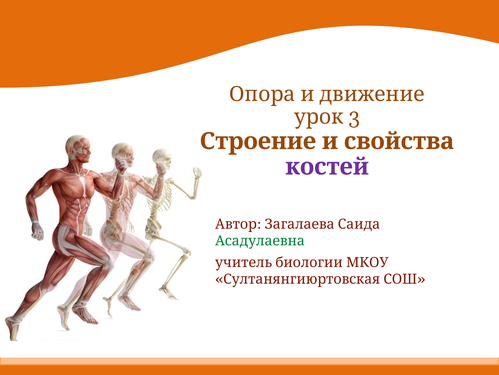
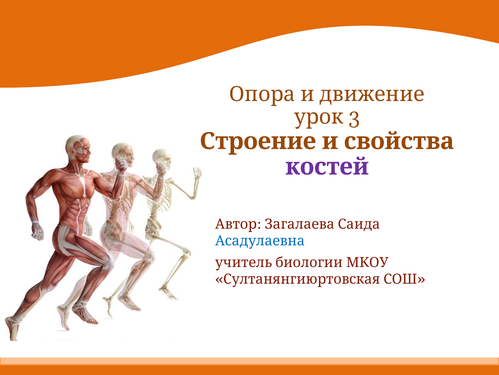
Асадулаевна colour: green -> blue (260, 241)
